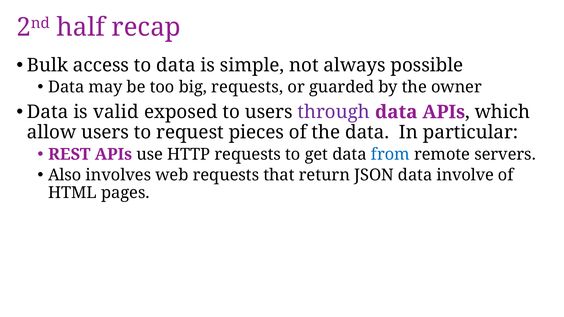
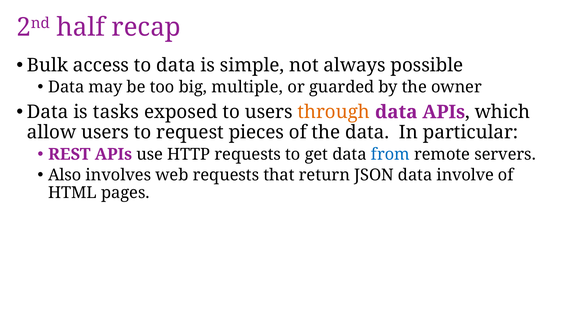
big requests: requests -> multiple (247, 87)
valid: valid -> tasks (116, 112)
through colour: purple -> orange (334, 112)
